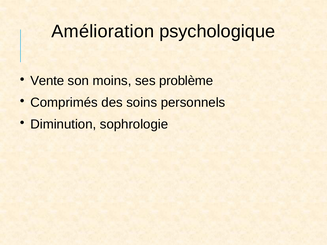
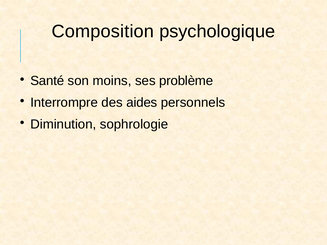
Amélioration: Amélioration -> Composition (103, 31)
Vente: Vente -> Santé (47, 81)
Comprimés: Comprimés -> Interrompre (64, 103)
soins: soins -> aides (142, 103)
